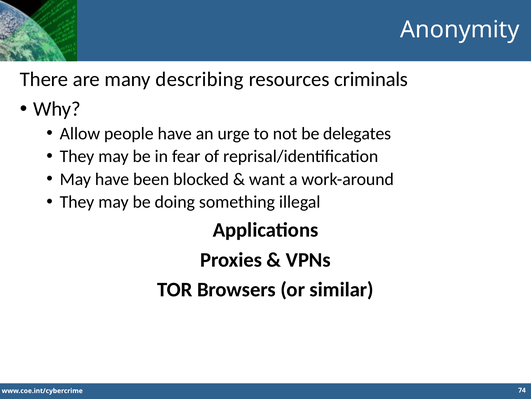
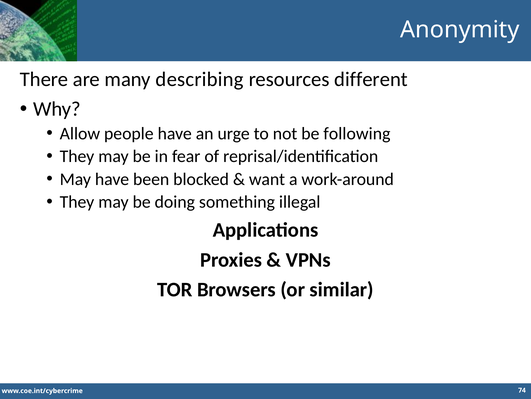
criminals: criminals -> different (371, 79)
delegates: delegates -> following (357, 133)
